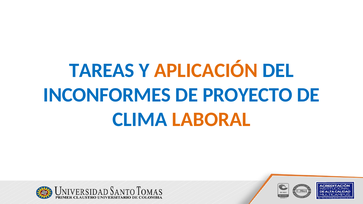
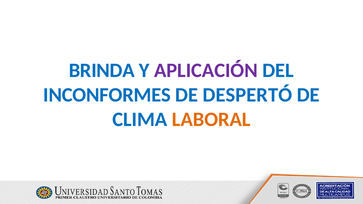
TAREAS: TAREAS -> BRINDA (102, 70)
APLICACIÓN colour: orange -> purple (206, 70)
PROYECTO: PROYECTO -> DESPERTÓ (247, 95)
